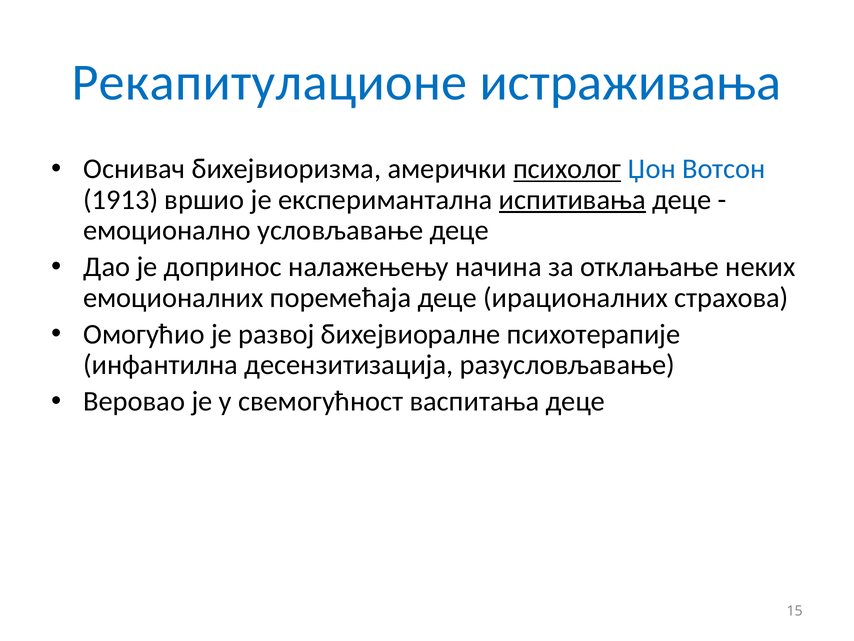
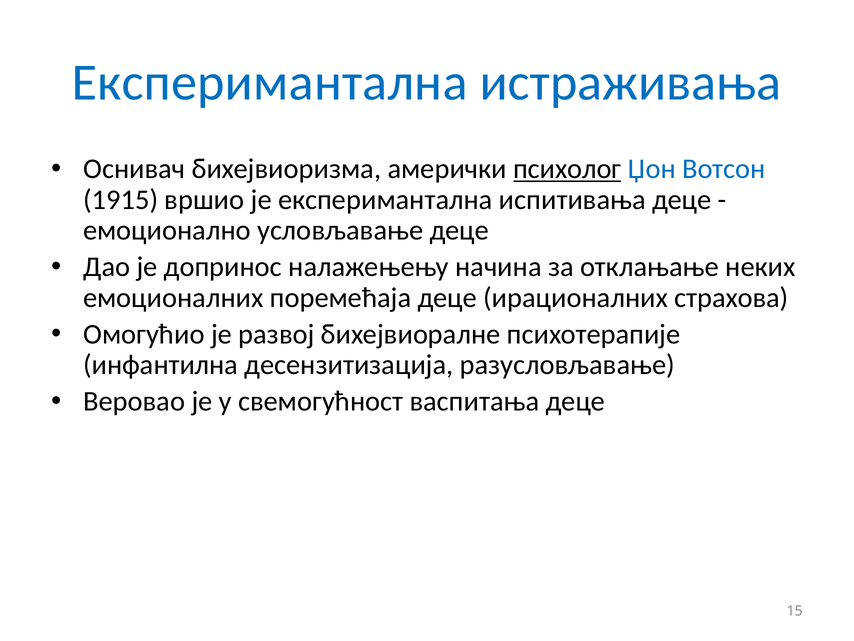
Рекапитулационе: Рекапитулационе -> Експеримантална (270, 83)
1913: 1913 -> 1915 (121, 200)
испитивања underline: present -> none (572, 200)
